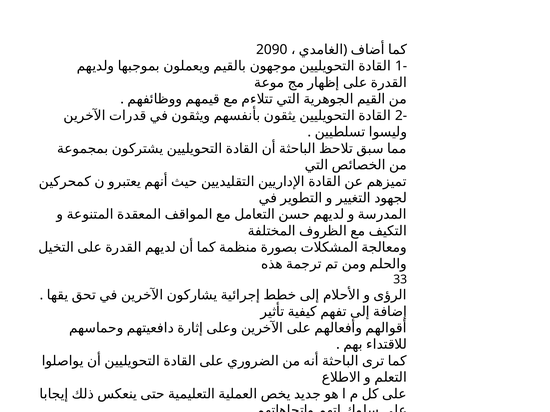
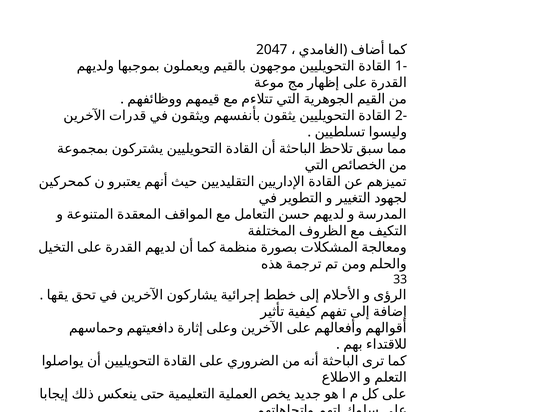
2090: 2090 -> 2047 (272, 50)
